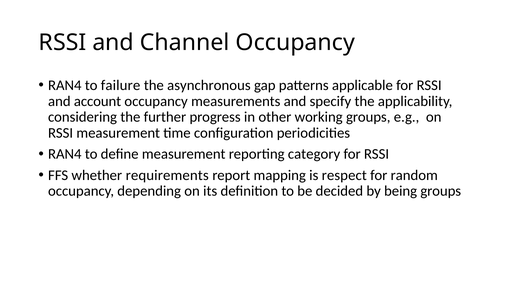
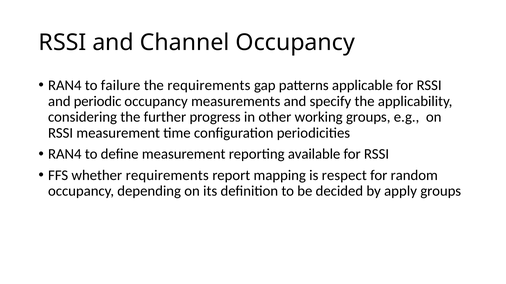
the asynchronous: asynchronous -> requirements (209, 86)
account: account -> periodic (98, 101)
category: category -> available (314, 154)
being: being -> apply (401, 192)
